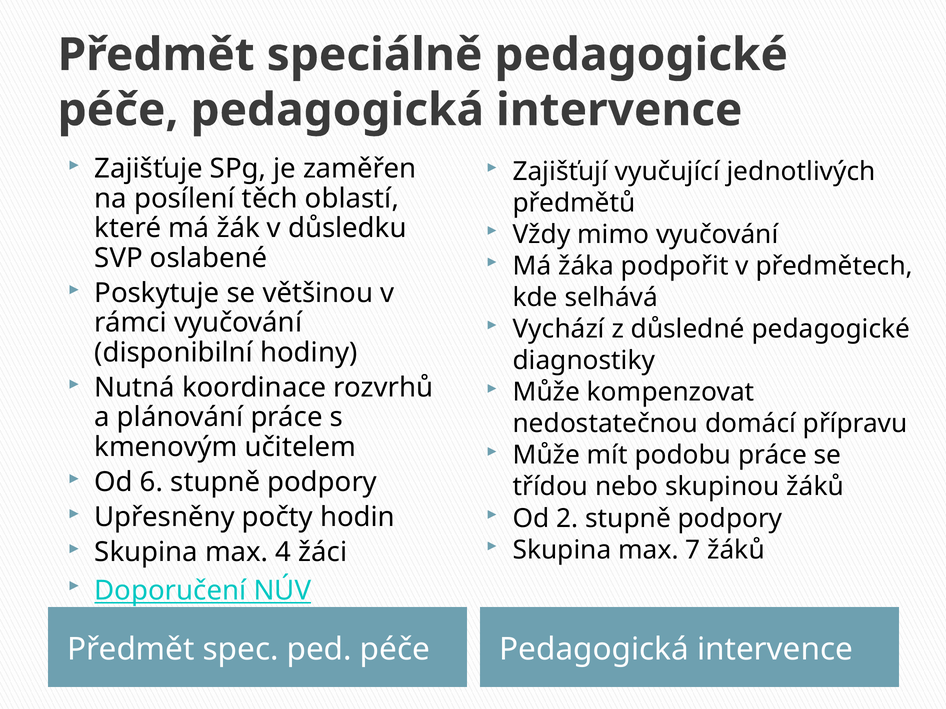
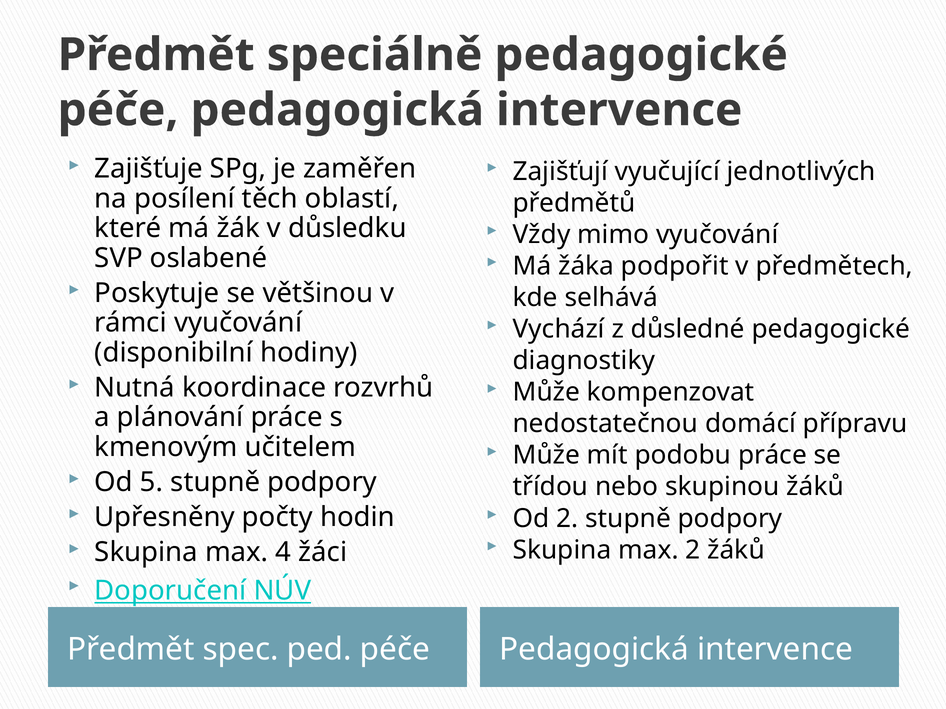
6: 6 -> 5 (152, 483)
max 7: 7 -> 2 (693, 550)
